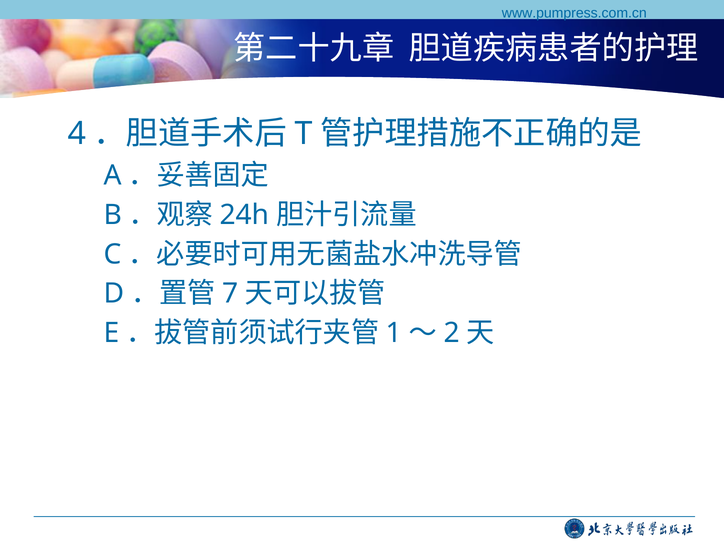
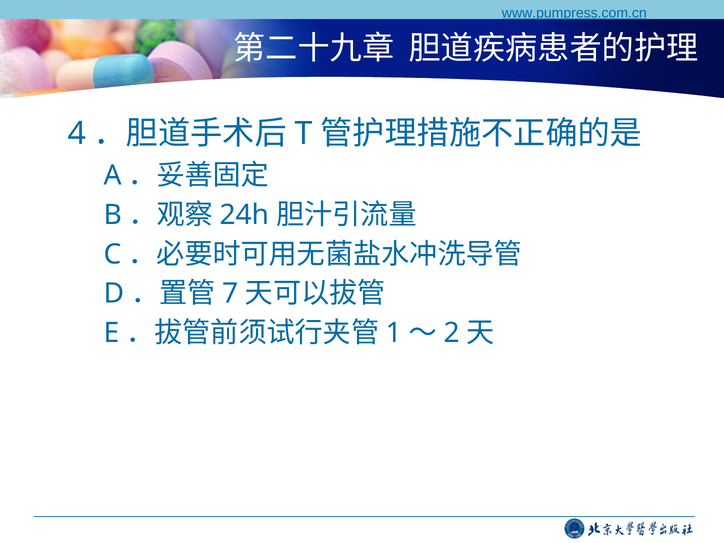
www.pumpress.com.cn underline: none -> present (574, 13)
